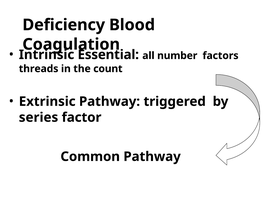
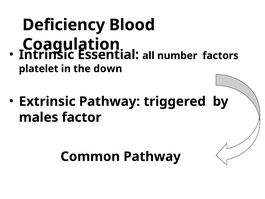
threads: threads -> platelet (39, 69)
count: count -> down (108, 69)
series: series -> males (39, 117)
